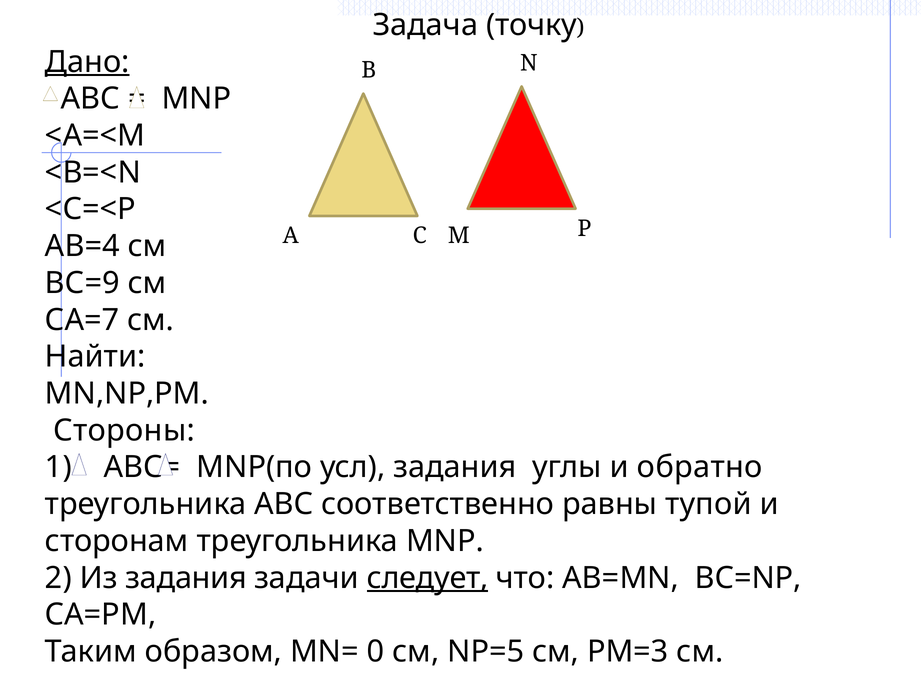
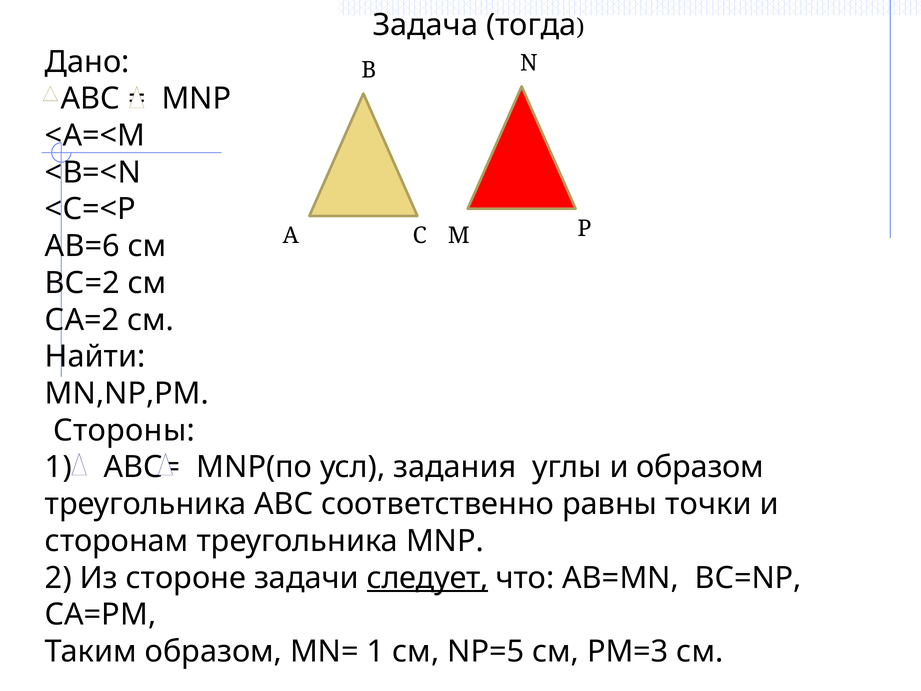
точку: точку -> тогда (531, 25)
Дано underline: present -> none (87, 62)
АВ=4: АВ=4 -> АВ=6 (82, 246)
ВС=9: ВС=9 -> ВС=2 (82, 283)
СА=7: СА=7 -> СА=2 (82, 320)
и обратно: обратно -> образом (700, 467)
тупой: тупой -> точки (708, 504)
Из задания: задания -> стороне (186, 578)
MN= 0: 0 -> 1 (376, 651)
